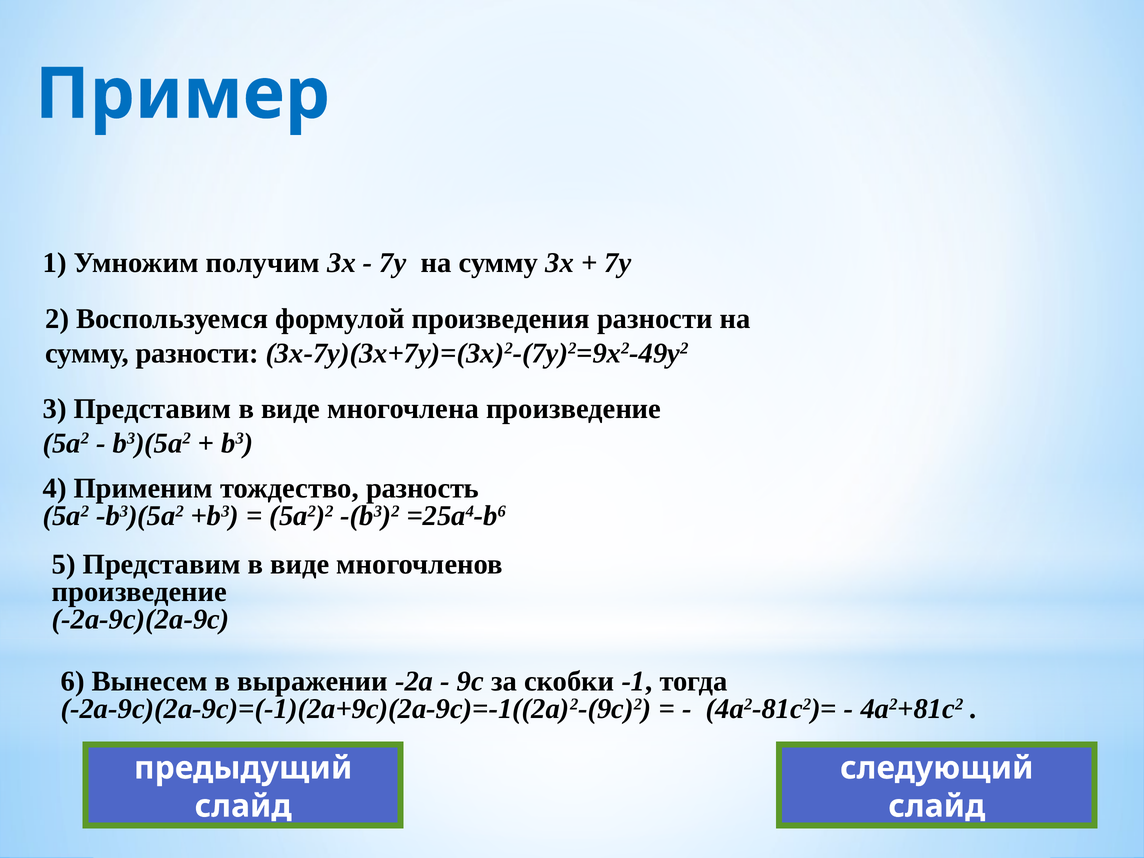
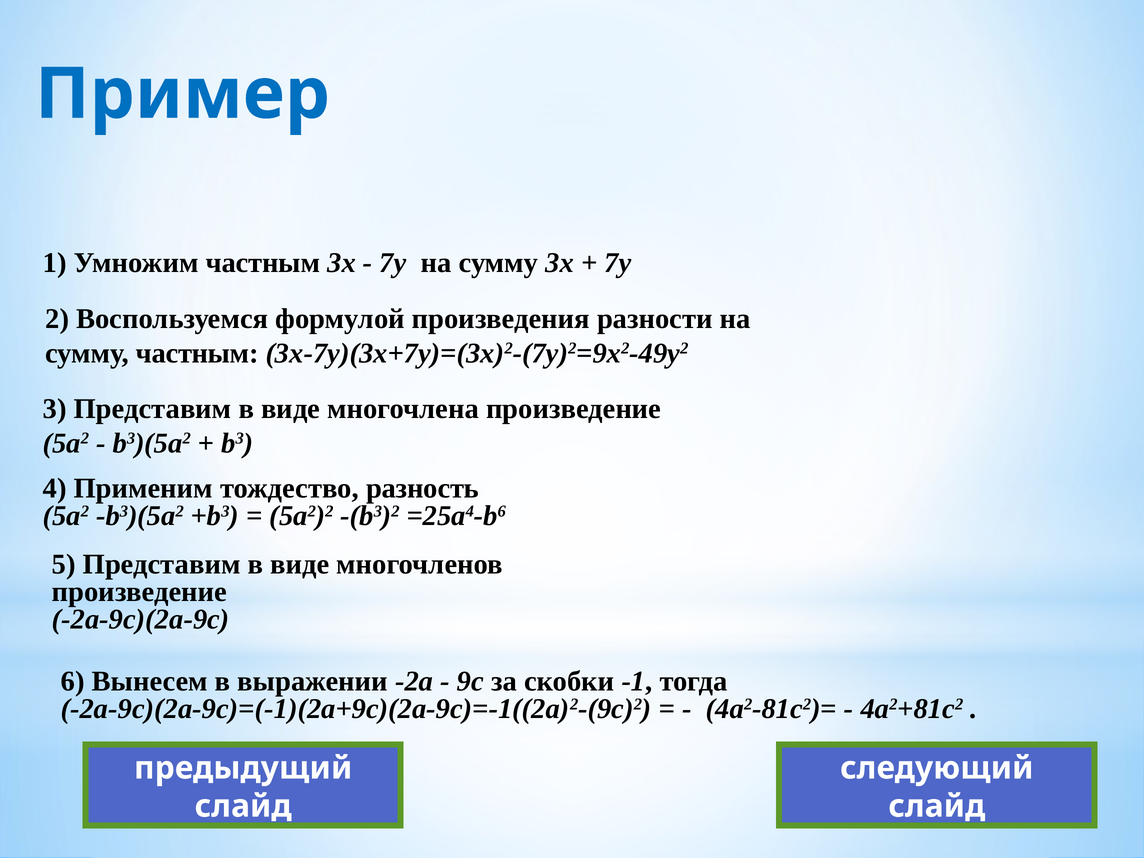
Умножим получим: получим -> частным (263, 263)
сумму разности: разности -> частным (197, 353)
